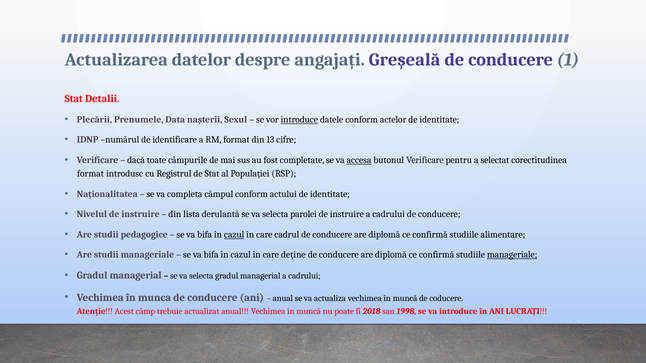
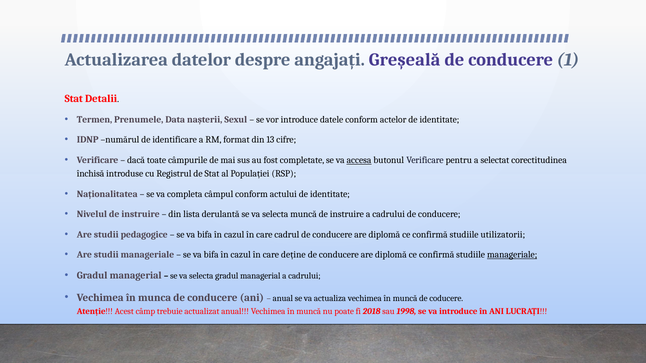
Plecării: Plecării -> Termen (95, 120)
introduce underline: present -> none (299, 120)
format: format -> închisă (91, 174)
selecta parolei: parolei -> muncă (304, 214)
cazul underline: present -> none (234, 235)
alimentare: alimentare -> utilizatorii (503, 235)
